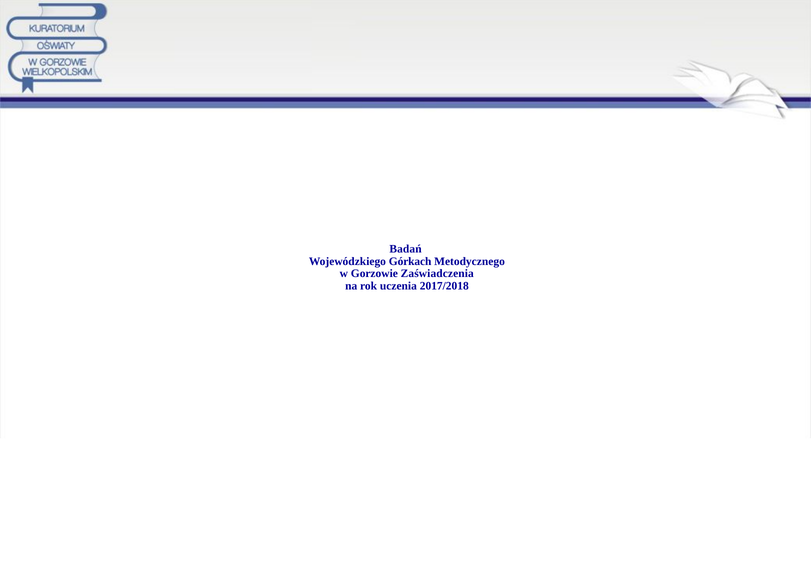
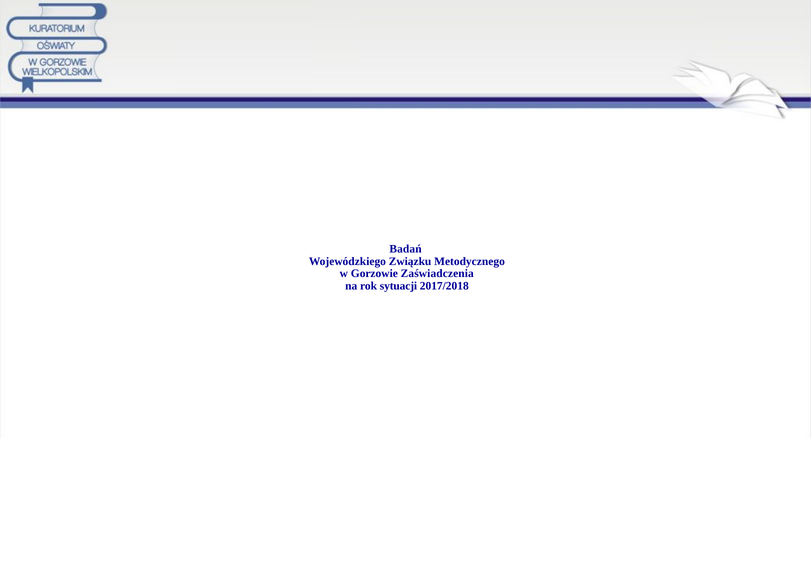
Górkach: Górkach -> Związku (410, 262)
uczenia: uczenia -> sytuacji (398, 286)
